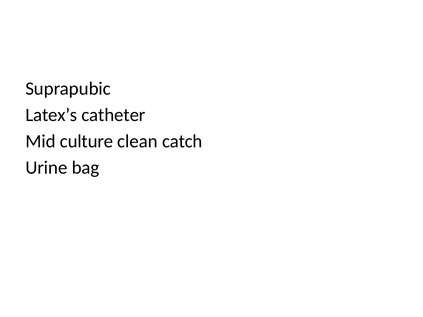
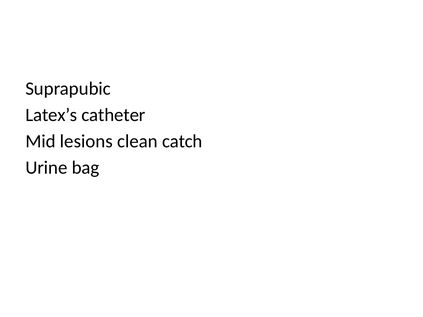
culture: culture -> lesions (86, 141)
